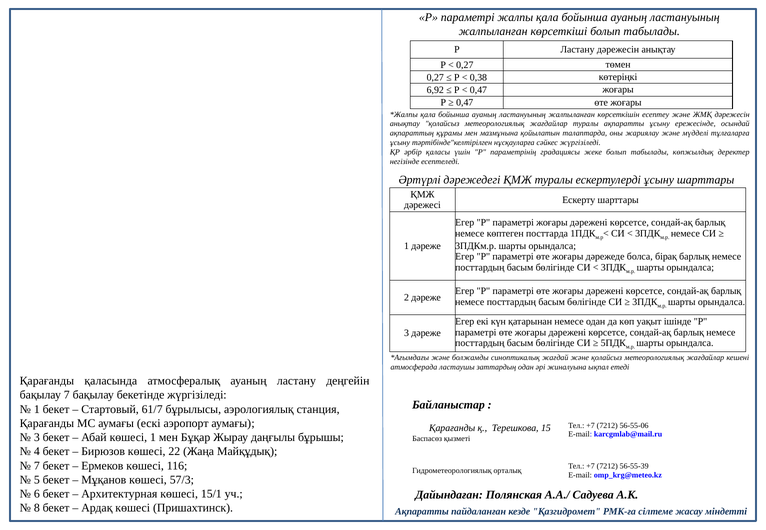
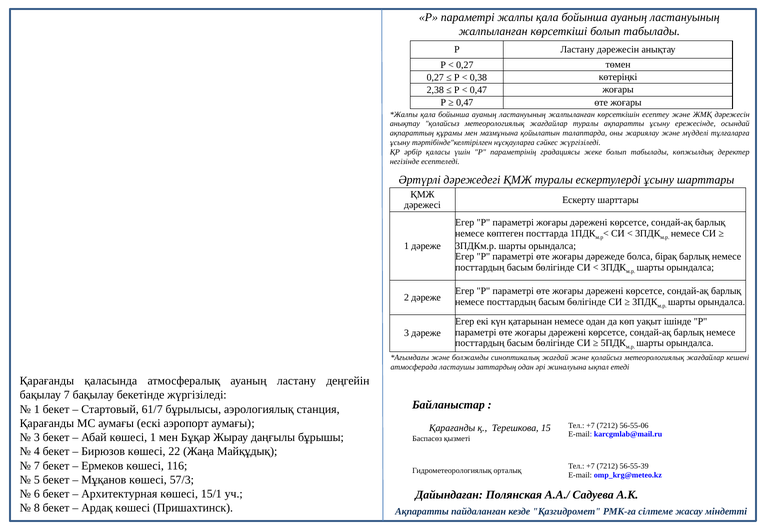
6,92: 6,92 -> 2,38 (435, 90)
